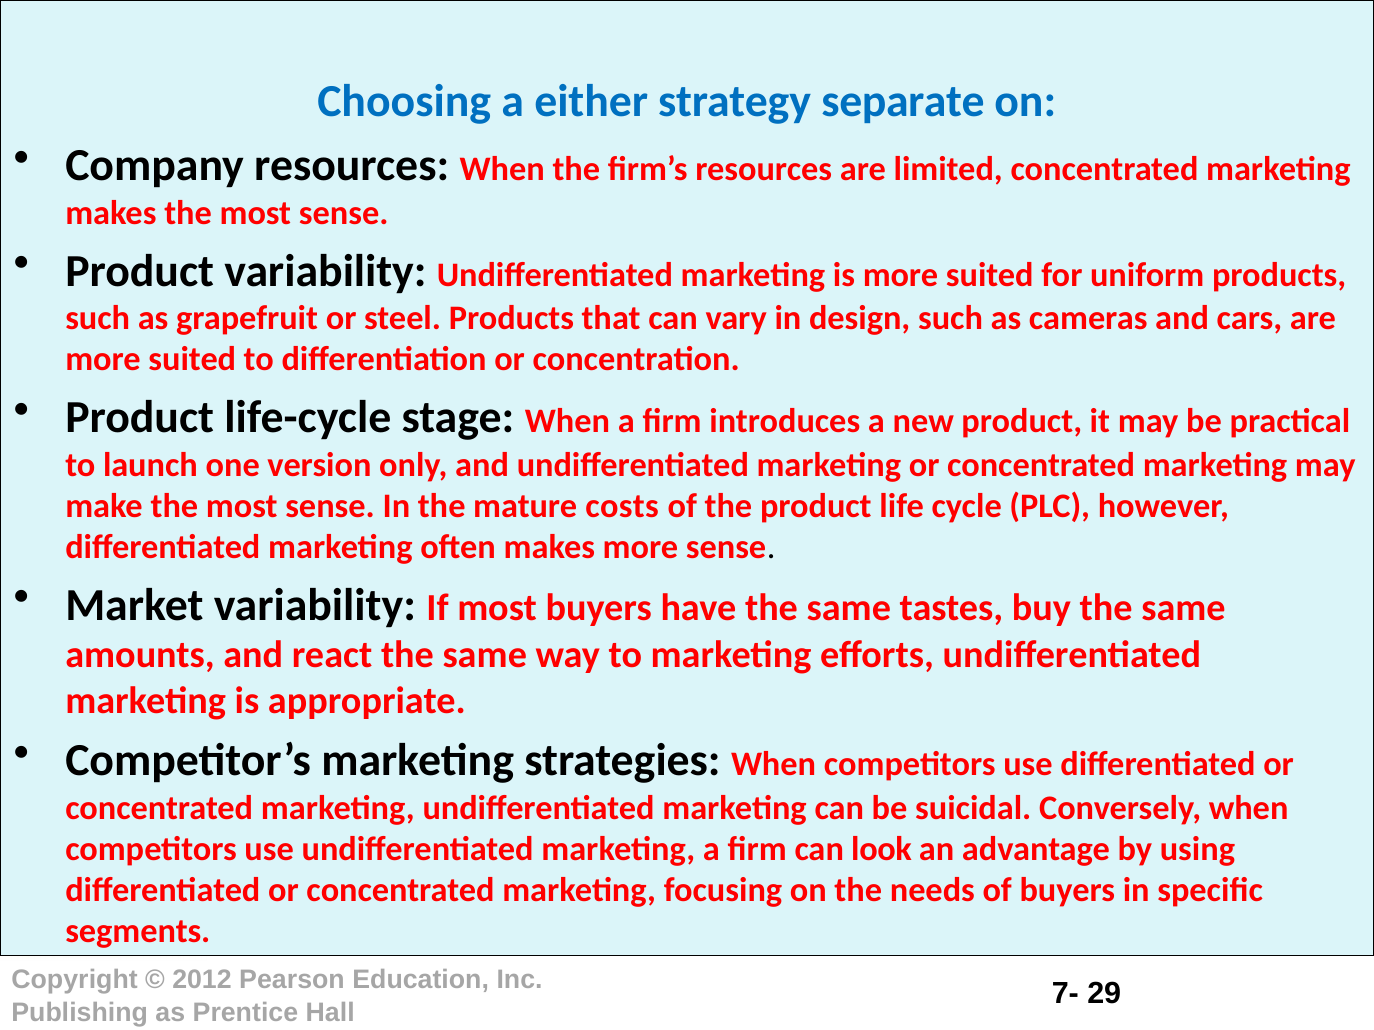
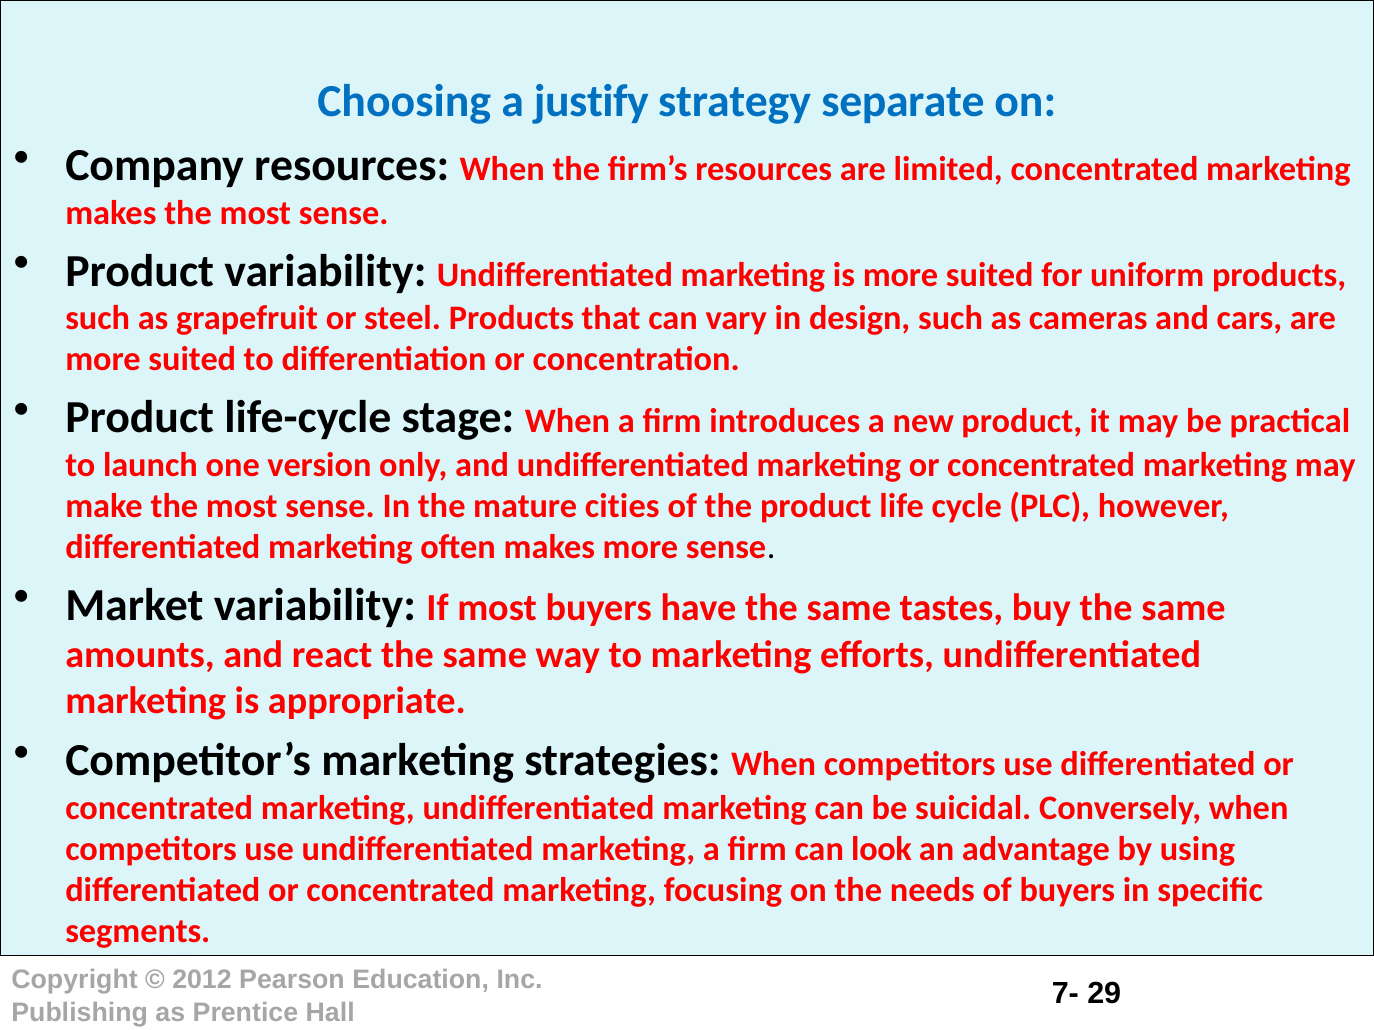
either: either -> justify (591, 102)
costs: costs -> cities (622, 506)
